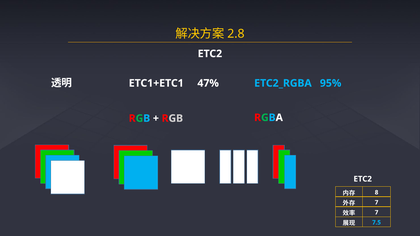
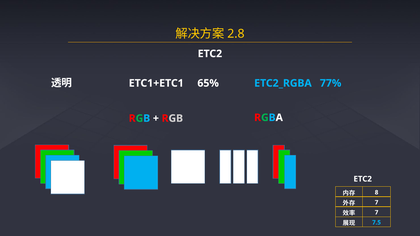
95%: 95% -> 77% (331, 83)
47%: 47% -> 65% (208, 83)
